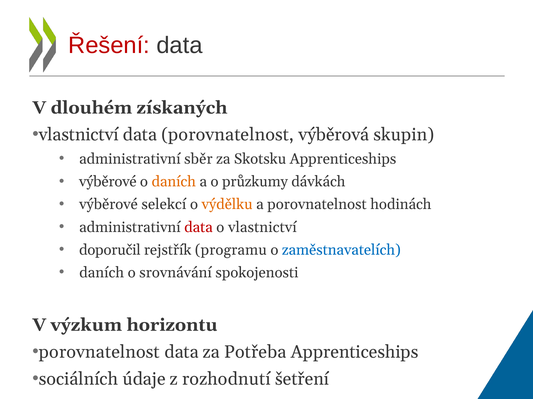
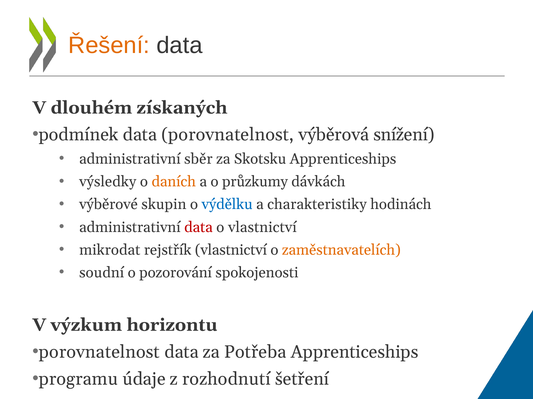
Řešení colour: red -> orange (109, 45)
vlastnictví: vlastnictví -> podmínek (79, 135)
skupin: skupin -> snížení (404, 135)
výběrové: výběrové -> výsledky (108, 182)
selekcí: selekcí -> skupin (164, 205)
výdělku colour: orange -> blue (227, 205)
a porovnatelnost: porovnatelnost -> charakteristiky (317, 205)
doporučil: doporučil -> mikrodat (110, 250)
rejstřík programu: programu -> vlastnictví (231, 250)
zaměstnavatelích colour: blue -> orange (341, 250)
daních: daních -> soudní (102, 273)
srovnávání: srovnávání -> pozorování (176, 273)
sociálních: sociálních -> programu (78, 380)
